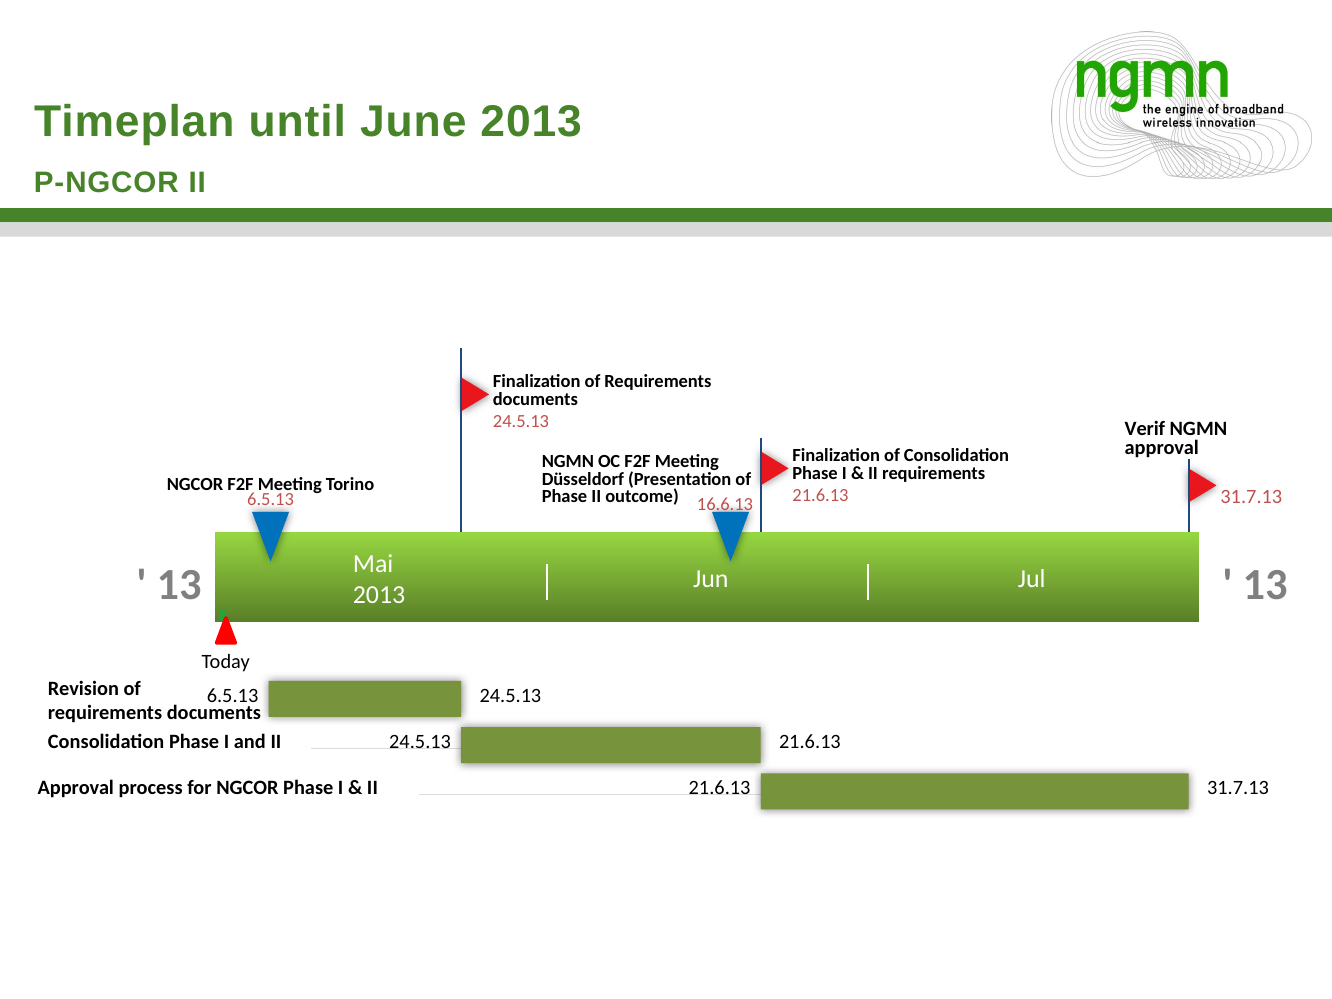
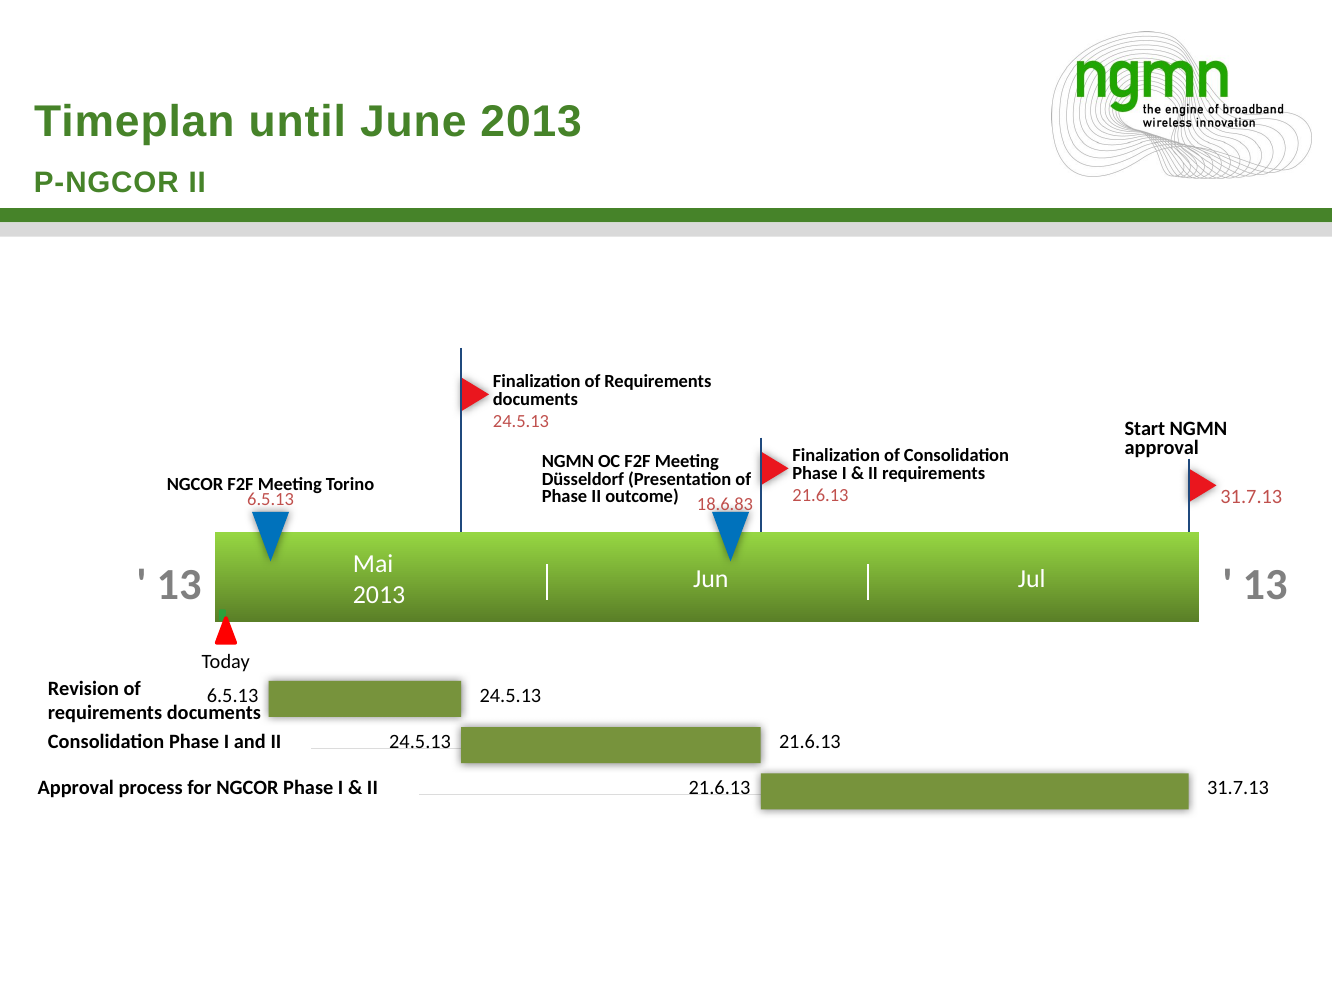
Verif: Verif -> Start (1145, 429)
16.6.13: 16.6.13 -> 18.6.83 (725, 504)
